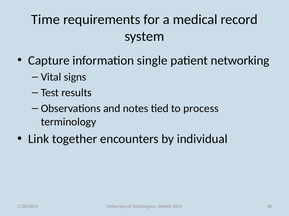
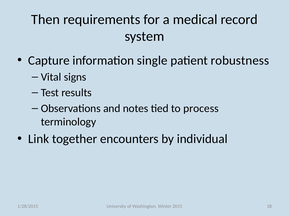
Time: Time -> Then (46, 20)
networking: networking -> robustness (240, 61)
